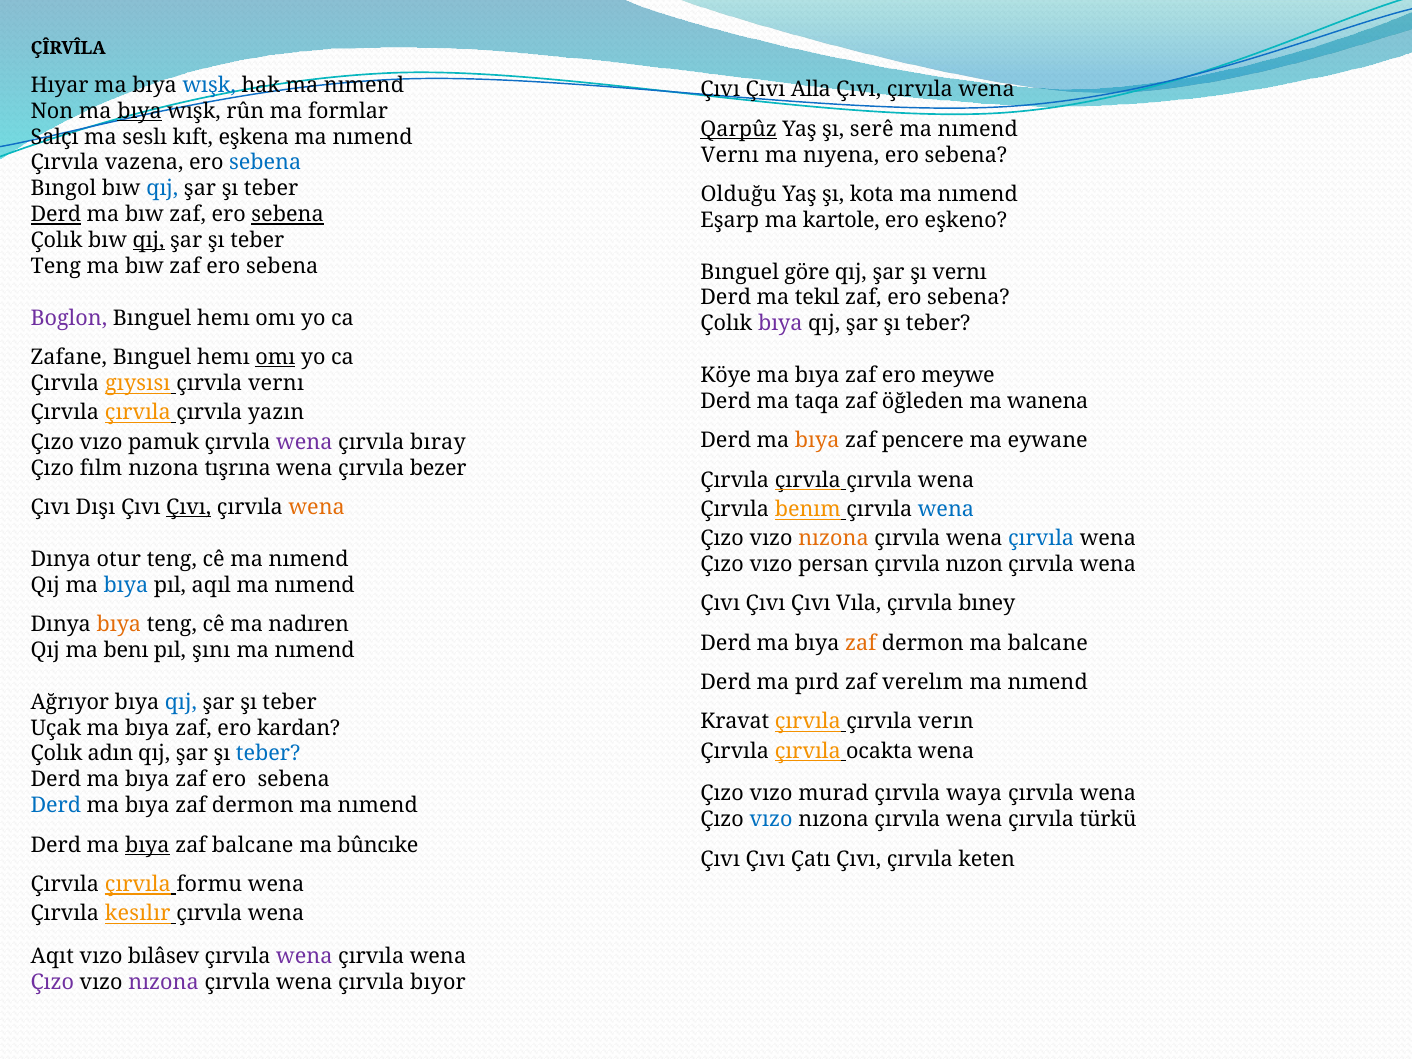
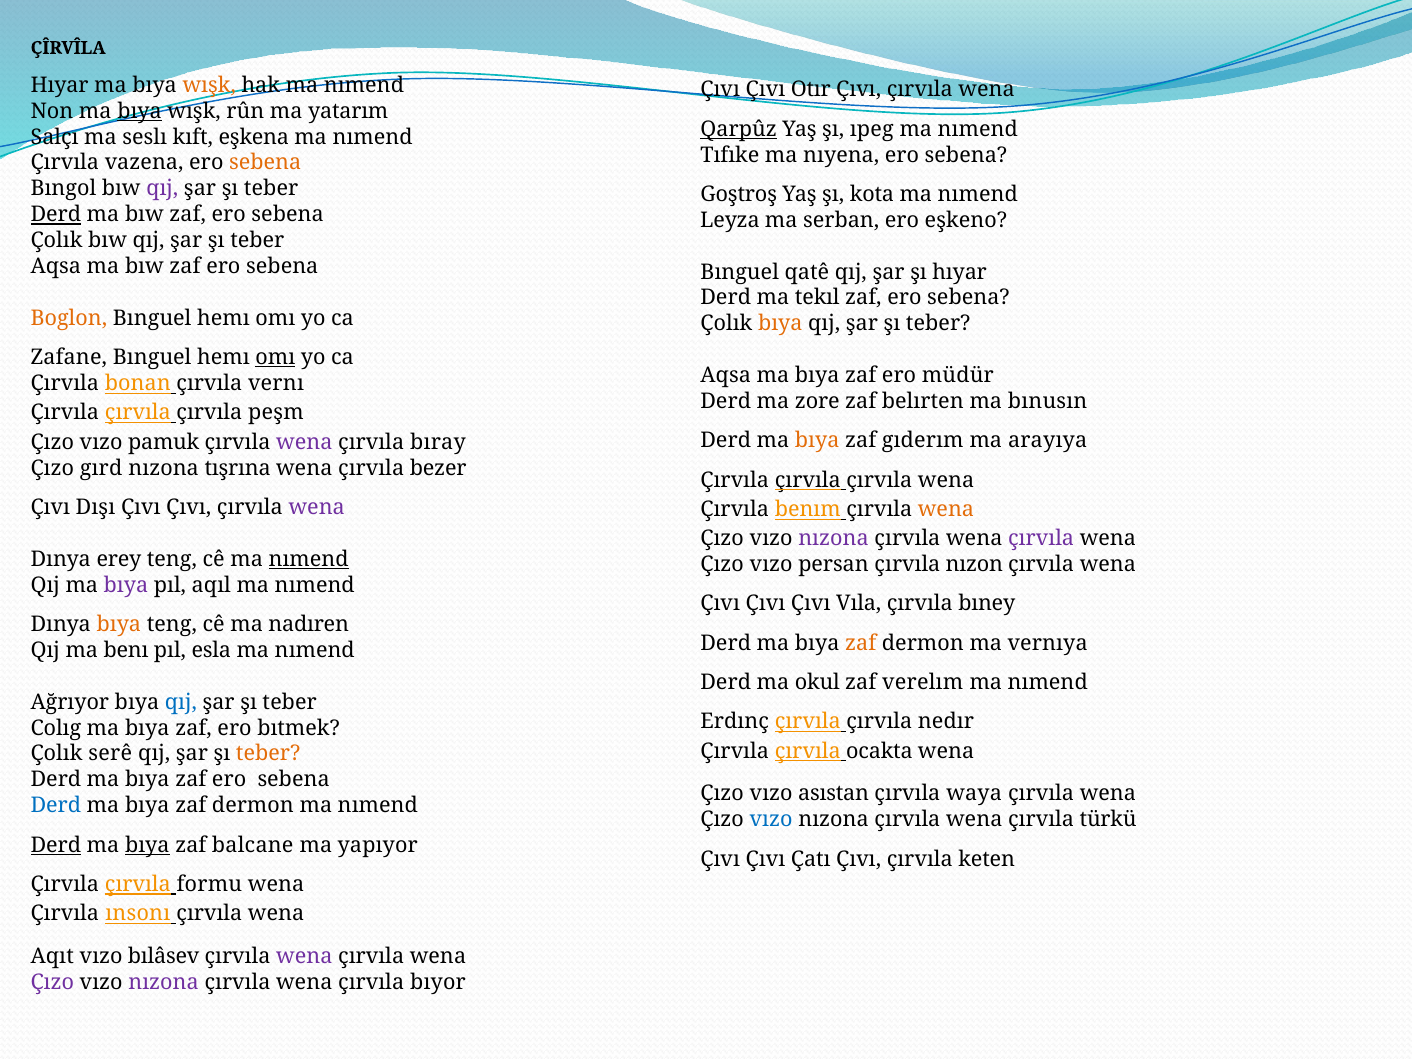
wışk colour: blue -> orange (209, 85)
Alla: Alla -> Otır (811, 90)
formlar: formlar -> yatarım (348, 111)
serê: serê -> ıpeg (872, 129)
Vernı: Vernı -> Tıfıke (730, 155)
sebena colour: blue -> orange (265, 163)
qıj colour: blue -> purple (162, 189)
Olduğu: Olduğu -> Goştroş (739, 194)
sebena underline: present -> none (288, 215)
Eşarp: Eşarp -> Leyza (730, 220)
kartole: kartole -> serban (841, 220)
qıj underline: present -> none (149, 241)
Teng: Teng -> Aqsa (56, 266)
göre: göre -> qatê (807, 272)
şı vernı: vernı -> hıyar (960, 272)
Boglon colour: purple -> orange (69, 318)
bıya colour: purple -> orange (780, 324)
Köye: Köye -> Aqsa (726, 376)
meywe: meywe -> müdür (958, 376)
gıysısı: gıysısı -> bonan (138, 383)
taqa: taqa -> zore (817, 401)
öğleden: öğleden -> belırten (923, 401)
wanena: wanena -> bınusın (1048, 401)
yazın: yazın -> peşm (276, 413)
pencere: pencere -> gıderım (923, 441)
eywane: eywane -> arayıya (1048, 441)
fılm: fılm -> gırd (101, 468)
Çıvı underline: present -> none (189, 507)
wena colour: orange -> purple (317, 507)
wena colour: blue -> orange (946, 509)
nızona colour: orange -> purple (833, 539)
çırvıla colour: blue -> purple (1041, 539)
otur: otur -> erey (119, 559)
nımend underline: none -> present (309, 559)
bıya colour: blue -> purple (126, 585)
ma balcane: balcane -> vernıya (1048, 643)
şını: şını -> esla (211, 650)
pırd: pırd -> okul (817, 682)
Kravat: Kravat -> Erdınç (735, 722)
verın: verın -> nedır (946, 722)
Uçak: Uçak -> Colıg (56, 728)
kardan: kardan -> bıtmek (299, 728)
adın: adın -> serê (110, 754)
teber colour: blue -> orange (268, 754)
murad: murad -> asıstan (834, 794)
Derd underline: none -> present (56, 845)
bûncıke: bûncıke -> yapıyor (378, 845)
kesılır: kesılır -> ınsonı (138, 914)
